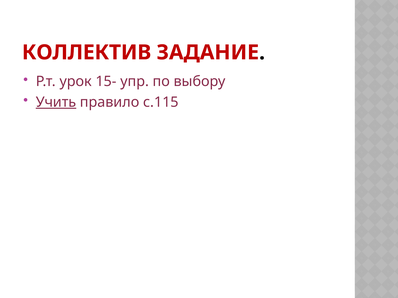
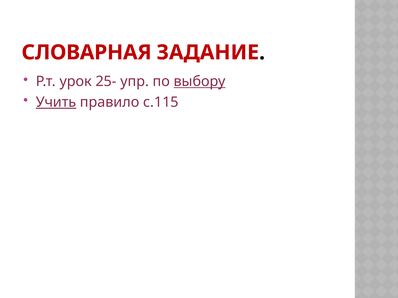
КОЛЛЕКТИВ: КОЛЛЕКТИВ -> СЛОВАРНАЯ (87, 53)
15-: 15- -> 25- (106, 82)
выбору underline: none -> present (200, 82)
